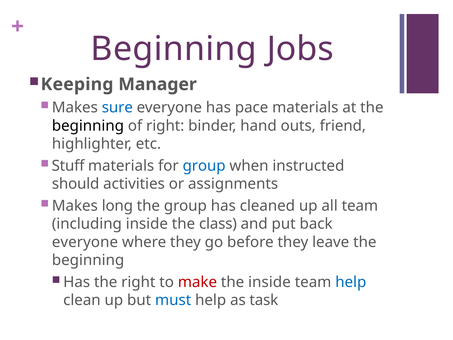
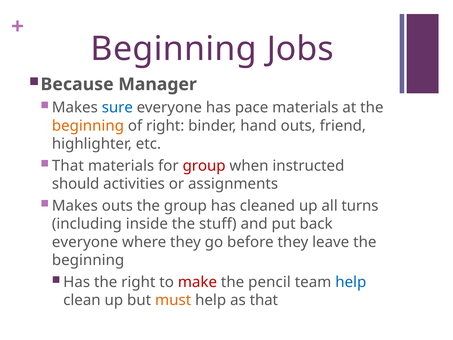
Keeping: Keeping -> Because (77, 84)
beginning colour: black -> orange (88, 126)
Stuff: Stuff -> That (68, 166)
group colour: blue -> red (204, 166)
Makes long: long -> outs (117, 206)
all team: team -> turns (360, 206)
class: class -> stuff (218, 224)
the inside: inside -> pencil (269, 282)
must colour: blue -> orange (173, 300)
as task: task -> that (264, 300)
